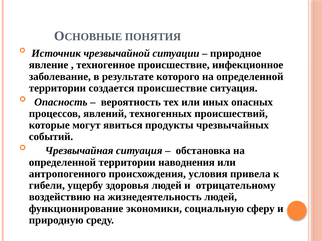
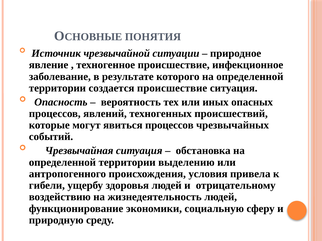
явиться продукты: продукты -> процессов (169, 125)
наводнения: наводнения -> выделению (186, 163)
